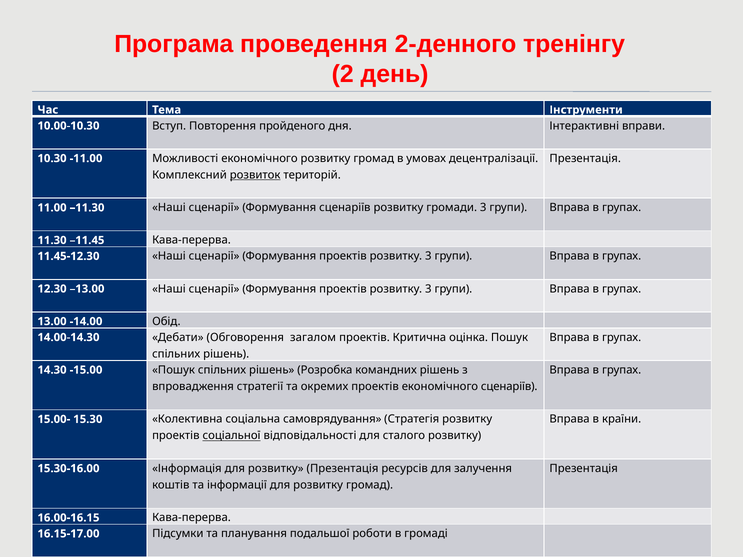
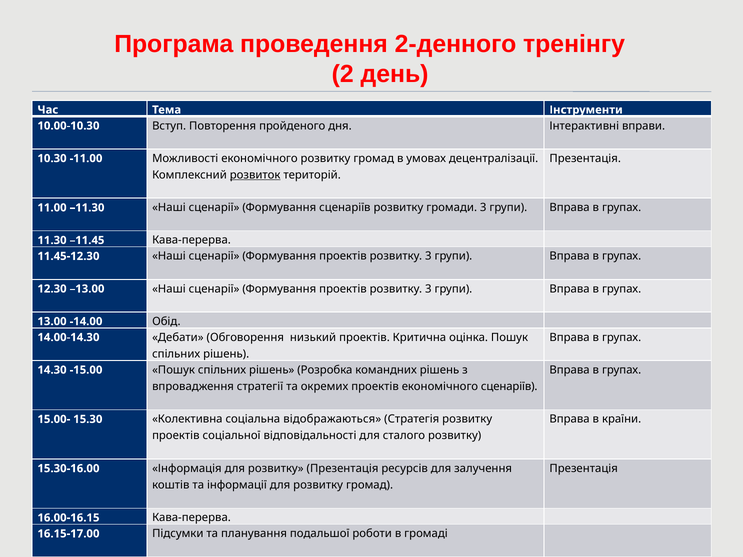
загалом: загалом -> низький (313, 337)
самоврядування: самоврядування -> відображаються (332, 419)
соціальної underline: present -> none (232, 436)
